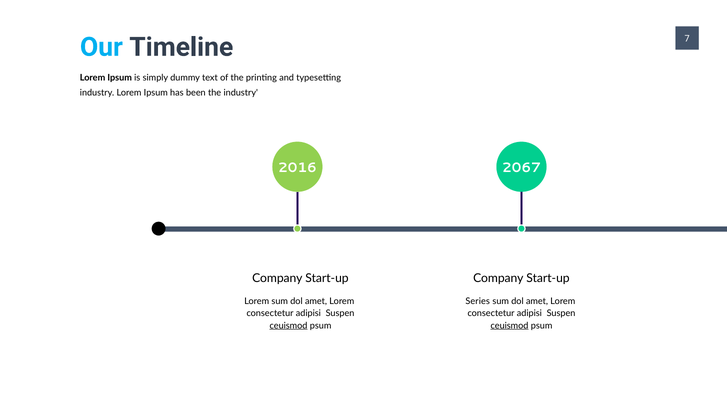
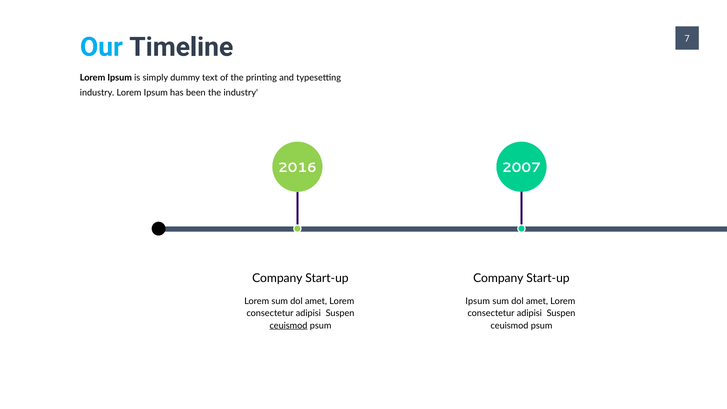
2067: 2067 -> 2007 (521, 168)
Series: Series -> Ipsum (478, 301)
ceuismod underline: present -> none (509, 326)
